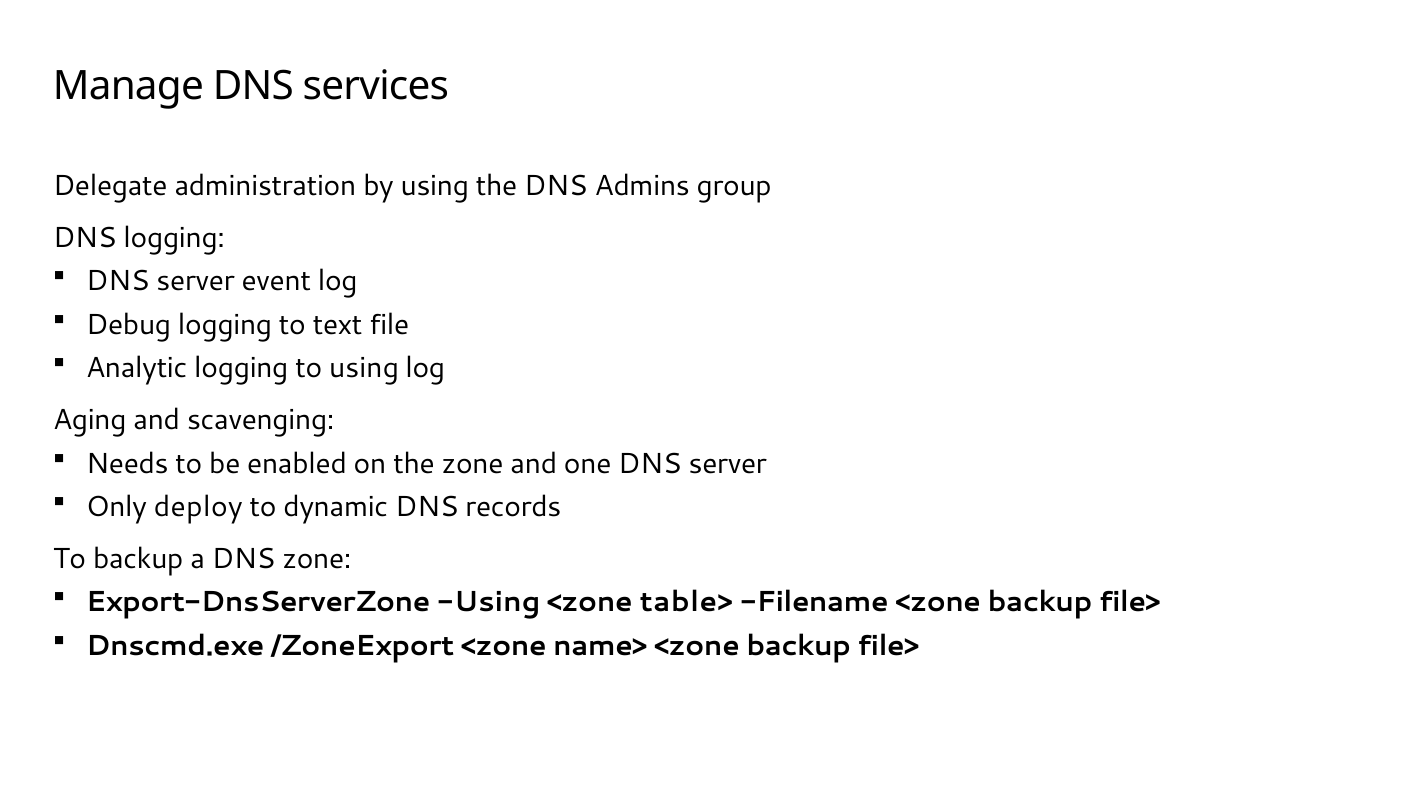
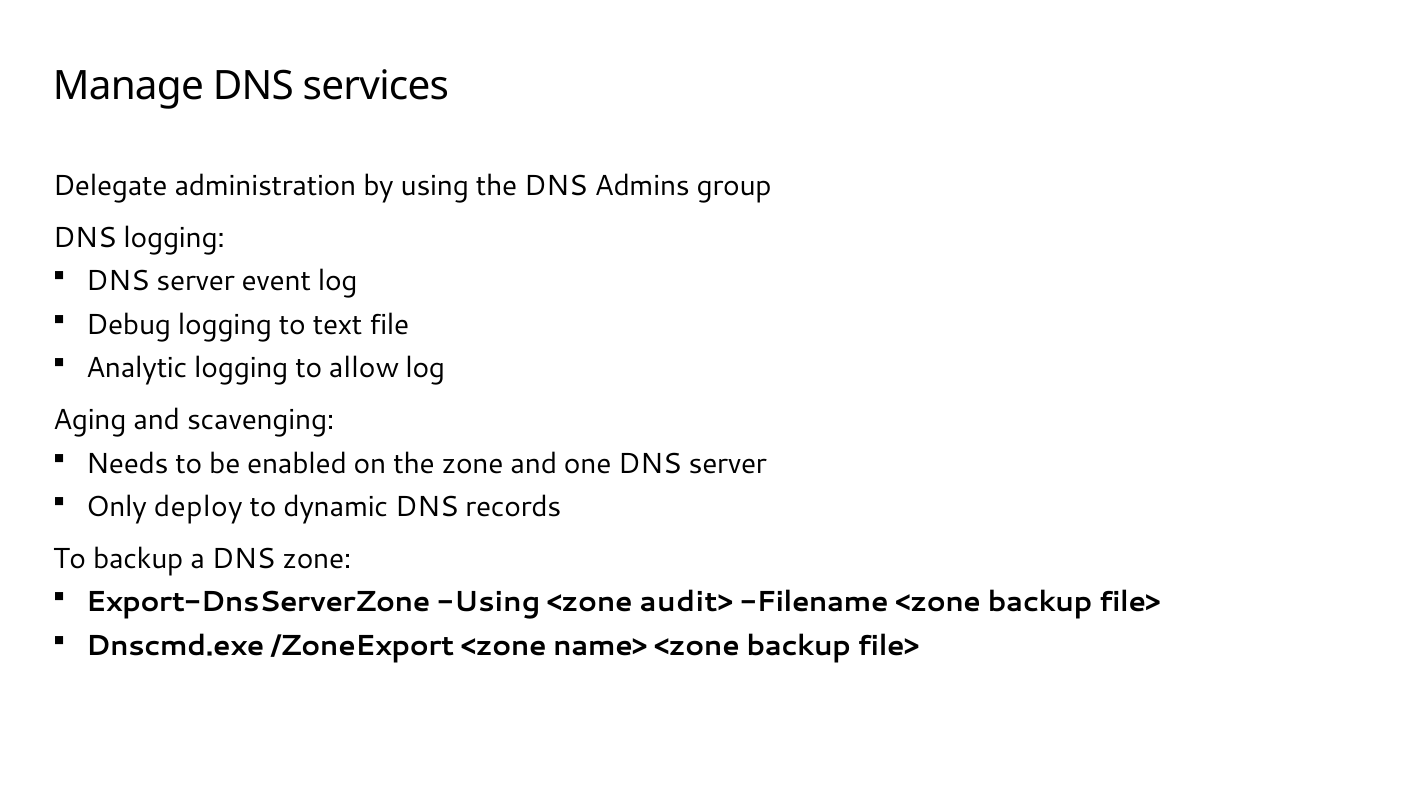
to using: using -> allow (364, 368)
table>: table> -> audit> (686, 602)
